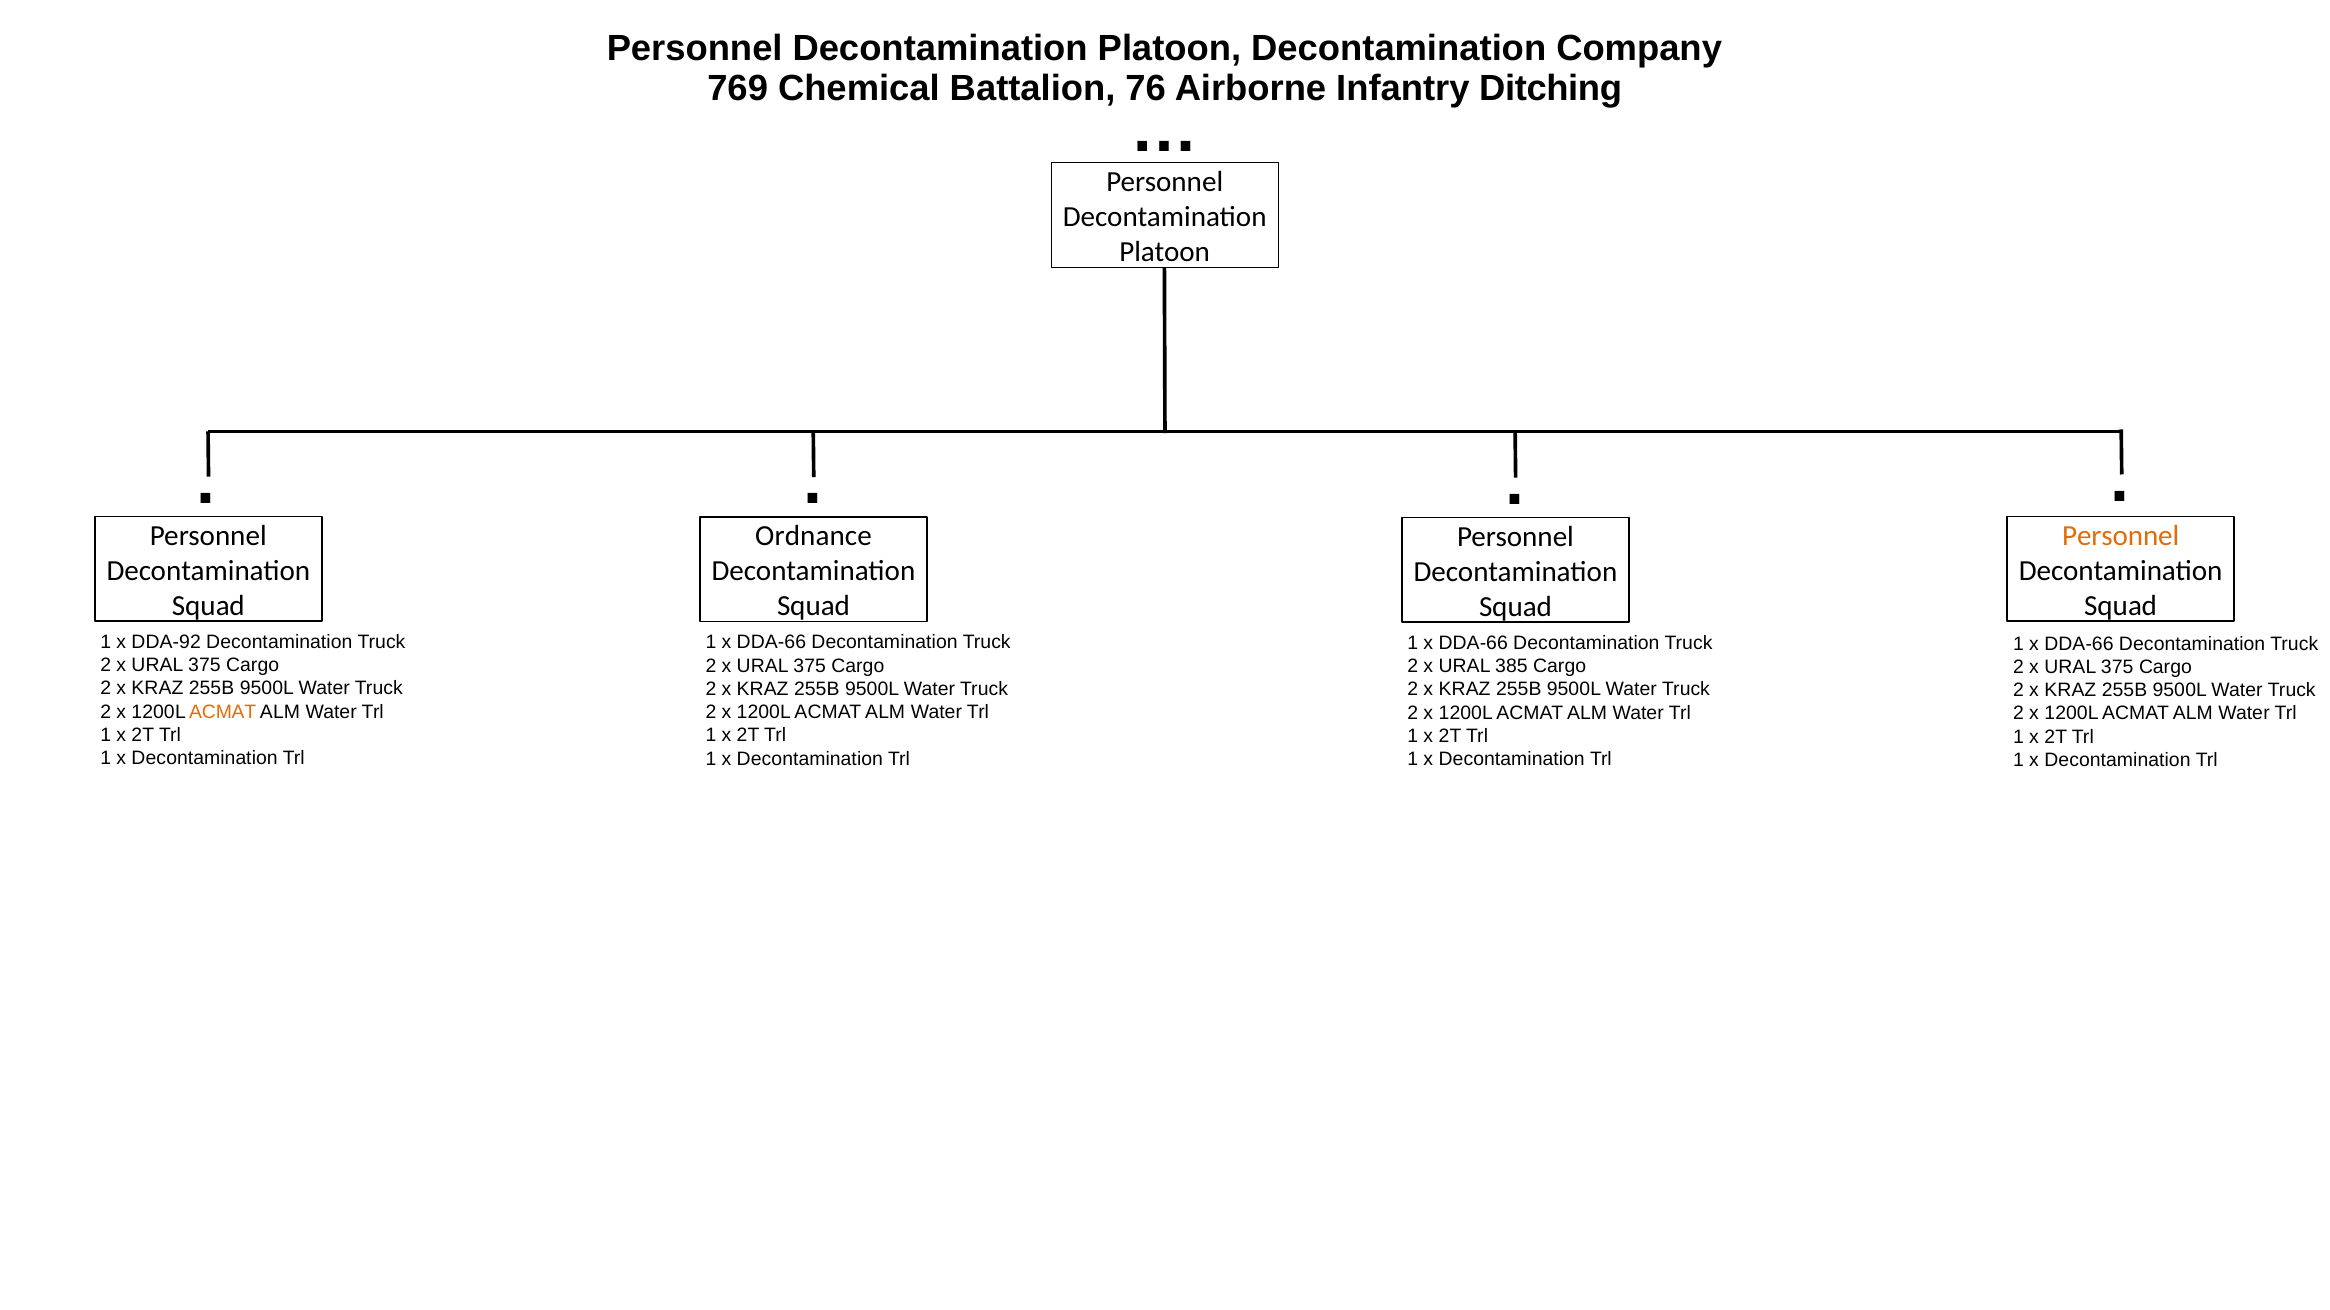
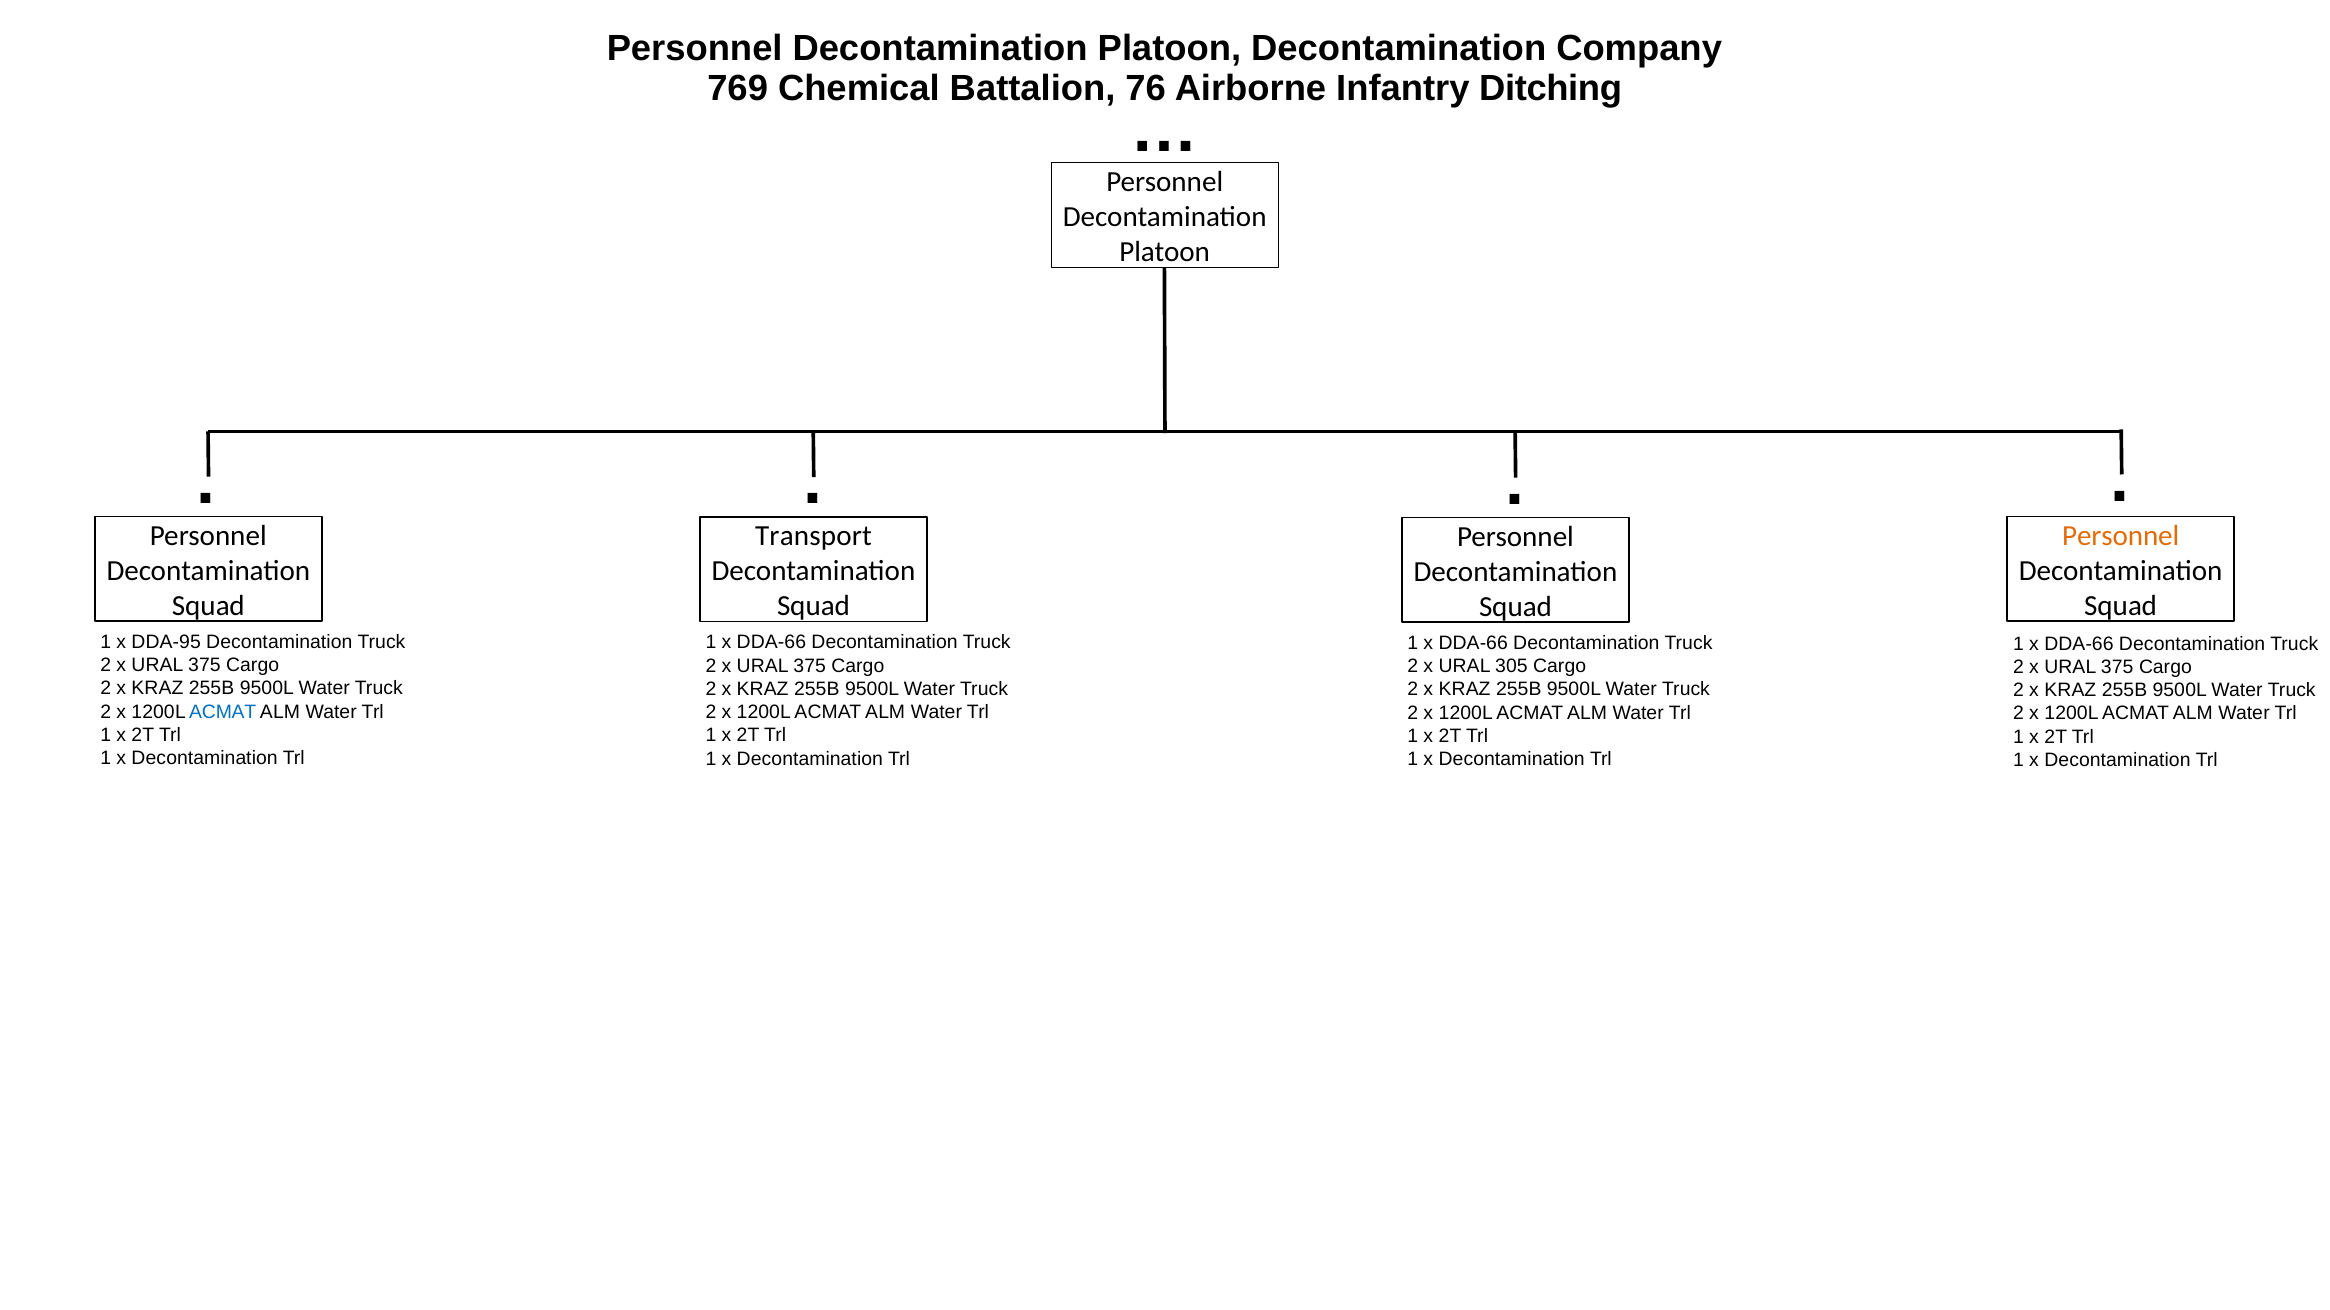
Ordnance: Ordnance -> Transport (813, 537)
DDA-92: DDA-92 -> DDA-95 (166, 642)
385: 385 -> 305 (1511, 667)
ACMAT colour: orange -> blue (223, 712)
